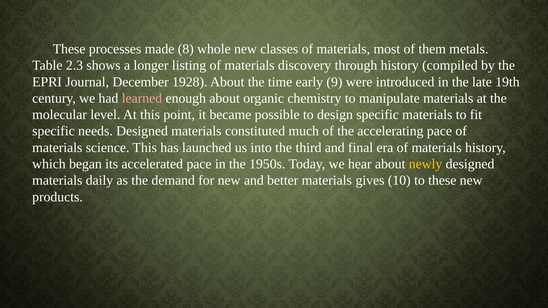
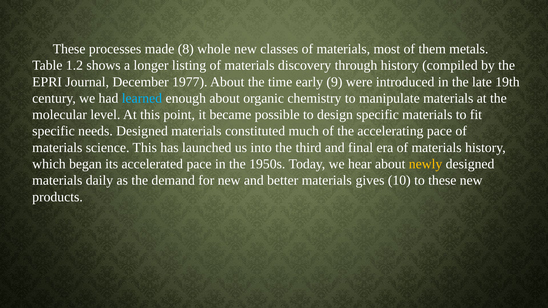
2.3: 2.3 -> 1.2 (74, 65)
1928: 1928 -> 1977 (190, 82)
learned colour: pink -> light blue (142, 98)
